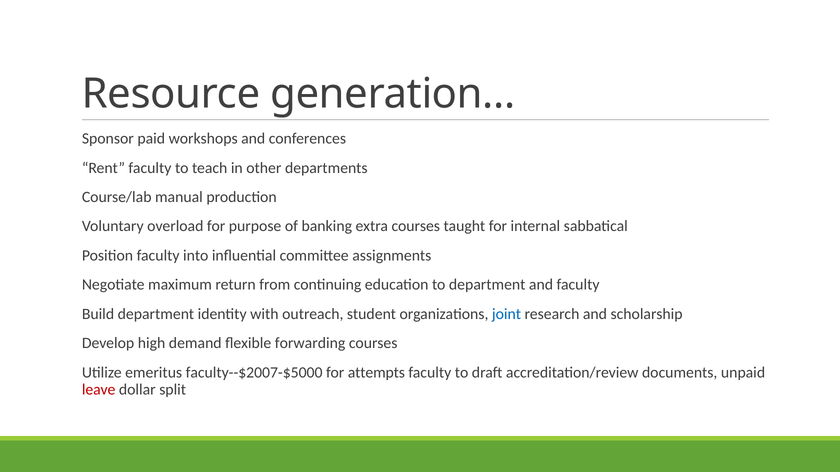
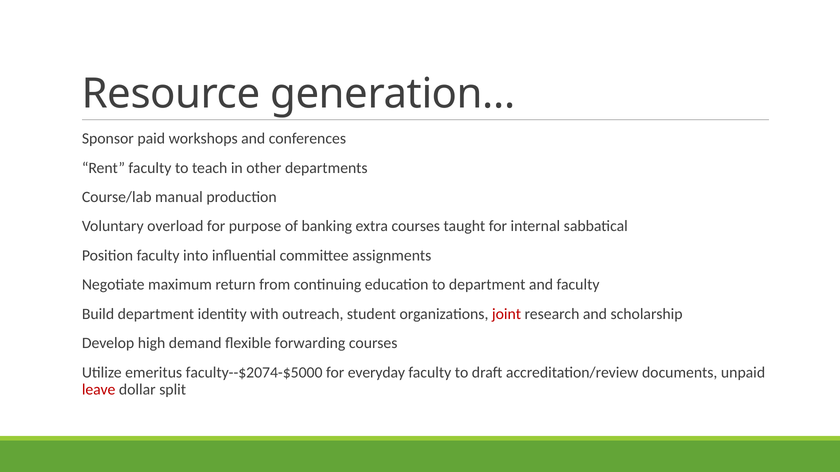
joint colour: blue -> red (507, 314)
faculty--$2007-$5000: faculty--$2007-$5000 -> faculty--$2074-$5000 (254, 373)
attempts: attempts -> everyday (376, 373)
